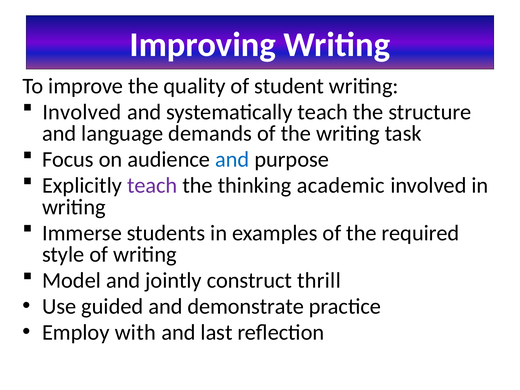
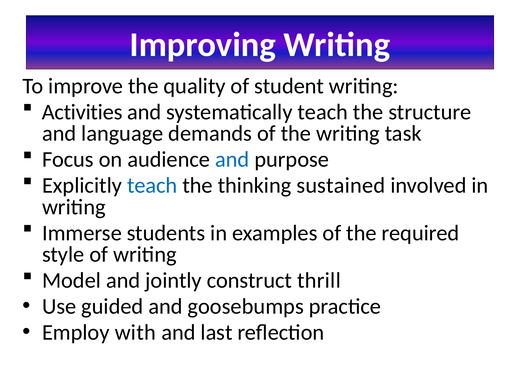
Involved: Involved -> Activities (82, 112)
teach colour: purple -> blue (152, 186)
academic: academic -> sustained (341, 186)
demonstrate: demonstrate -> goosebumps (246, 306)
